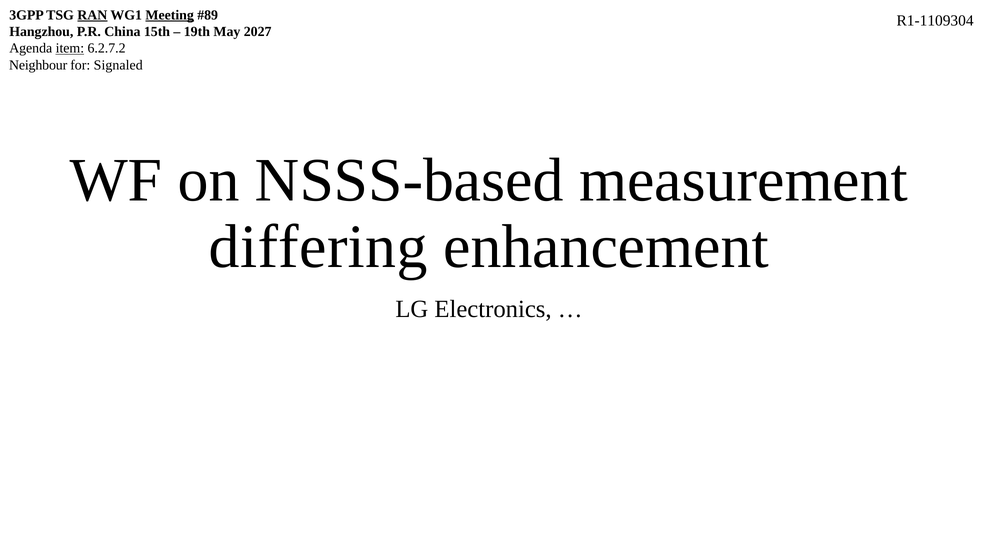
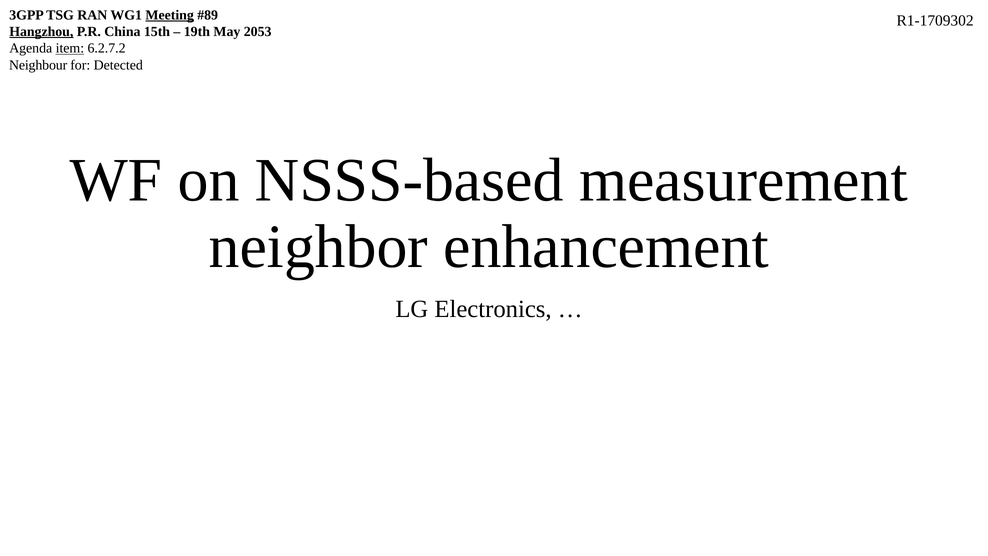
RAN underline: present -> none (92, 15)
R1-1109304: R1-1109304 -> R1-1709302 (935, 20)
Hangzhou underline: none -> present (41, 32)
2027: 2027 -> 2053 (258, 32)
Signaled: Signaled -> Detected (118, 65)
differing: differing -> neighbor (318, 247)
